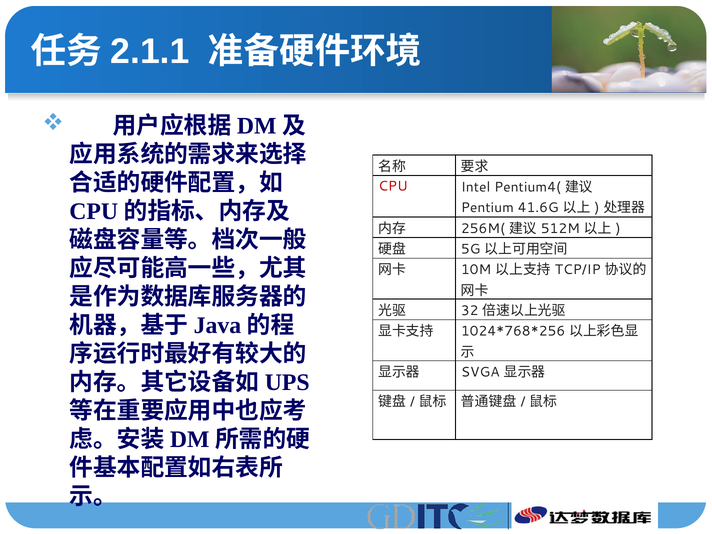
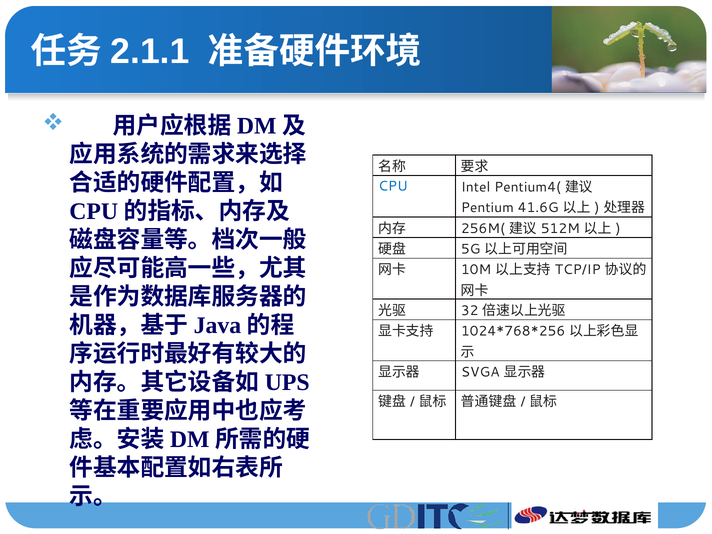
CPU colour: red -> blue (393, 186)
